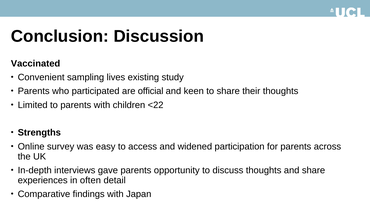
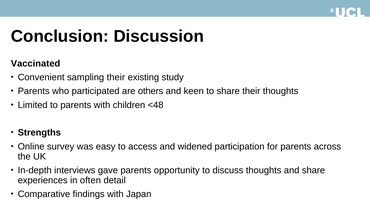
sampling lives: lives -> their (116, 77)
official: official -> others (151, 91)
<22: <22 -> <48 (156, 105)
